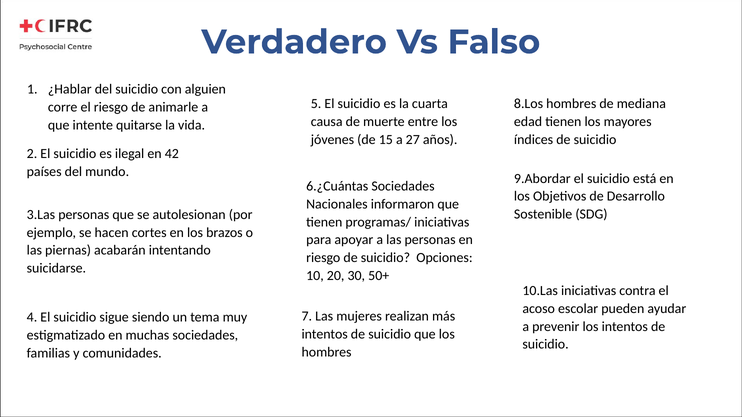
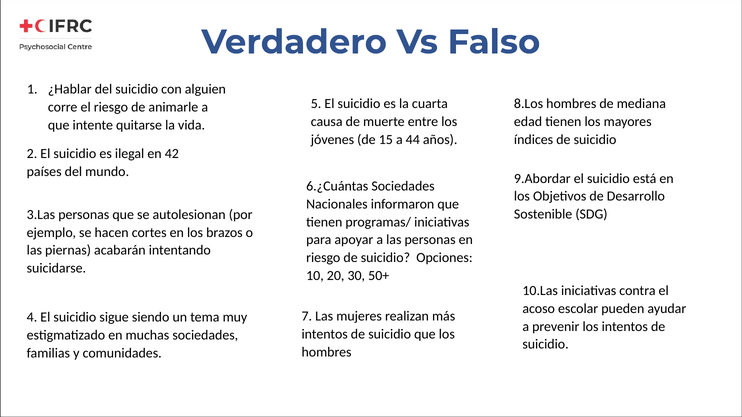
27: 27 -> 44 (413, 140)
